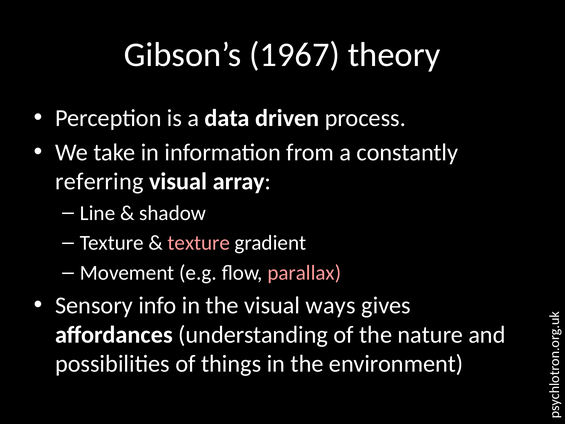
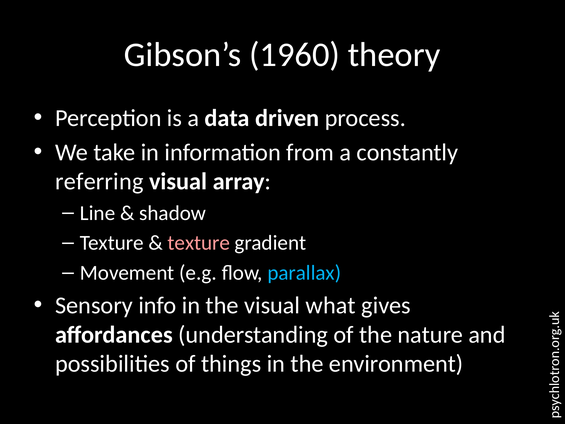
1967: 1967 -> 1960 (295, 55)
parallax colour: pink -> light blue (304, 273)
ways: ways -> what (331, 305)
